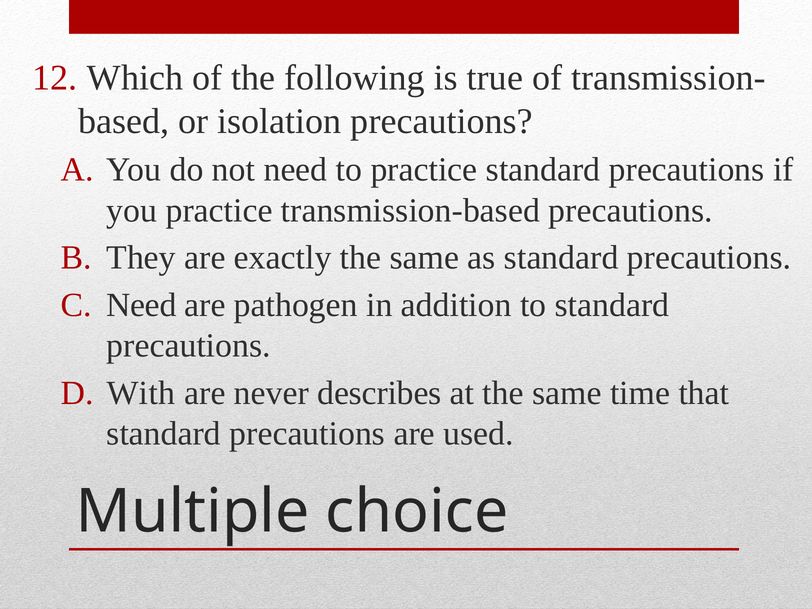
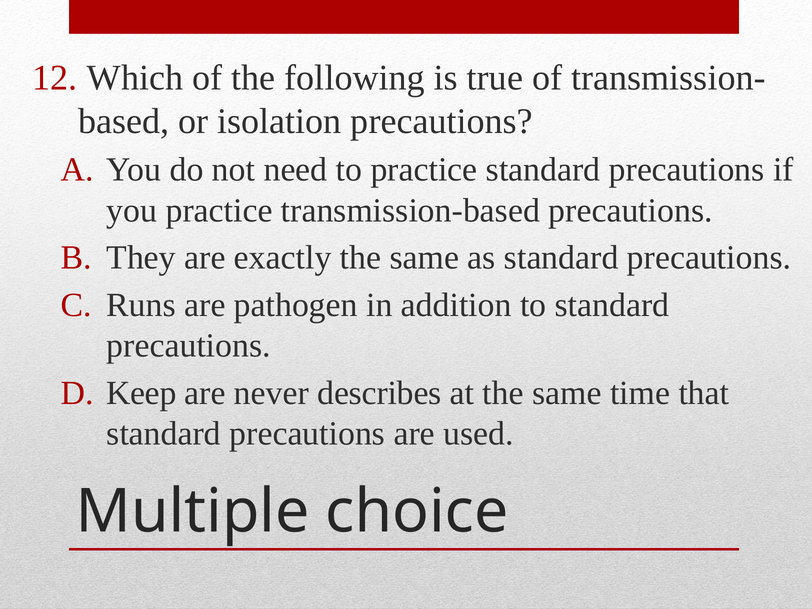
Need: Need -> Runs (141, 305)
With: With -> Keep (141, 393)
